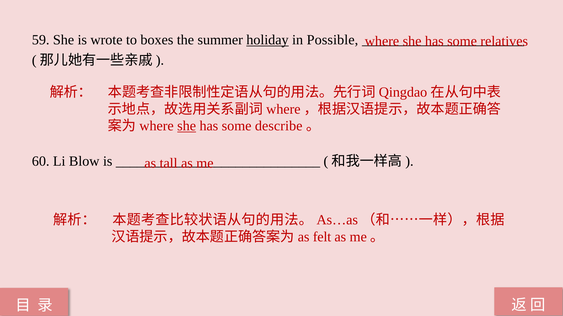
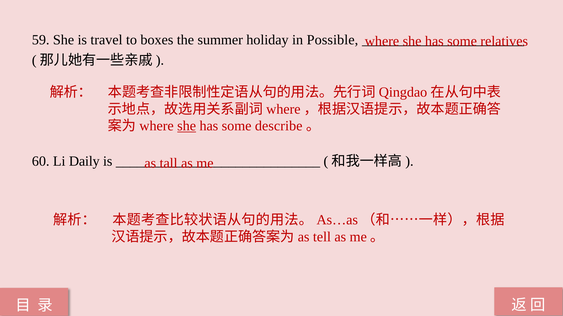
wrote: wrote -> travel (106, 40)
holiday underline: present -> none (267, 40)
Blow: Blow -> Daily (84, 162)
felt: felt -> tell (322, 237)
